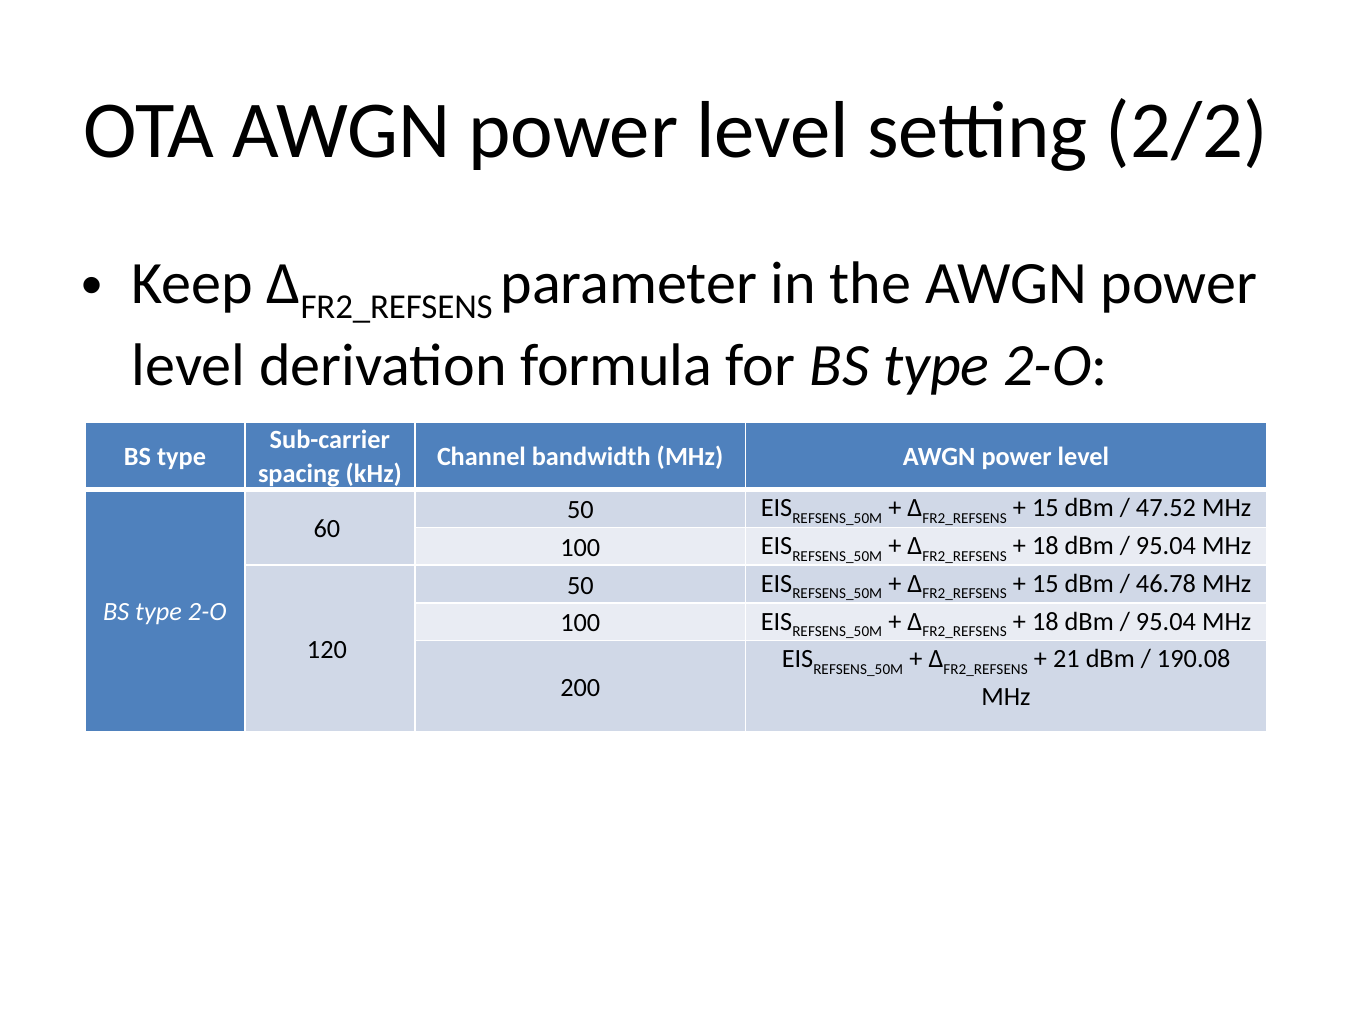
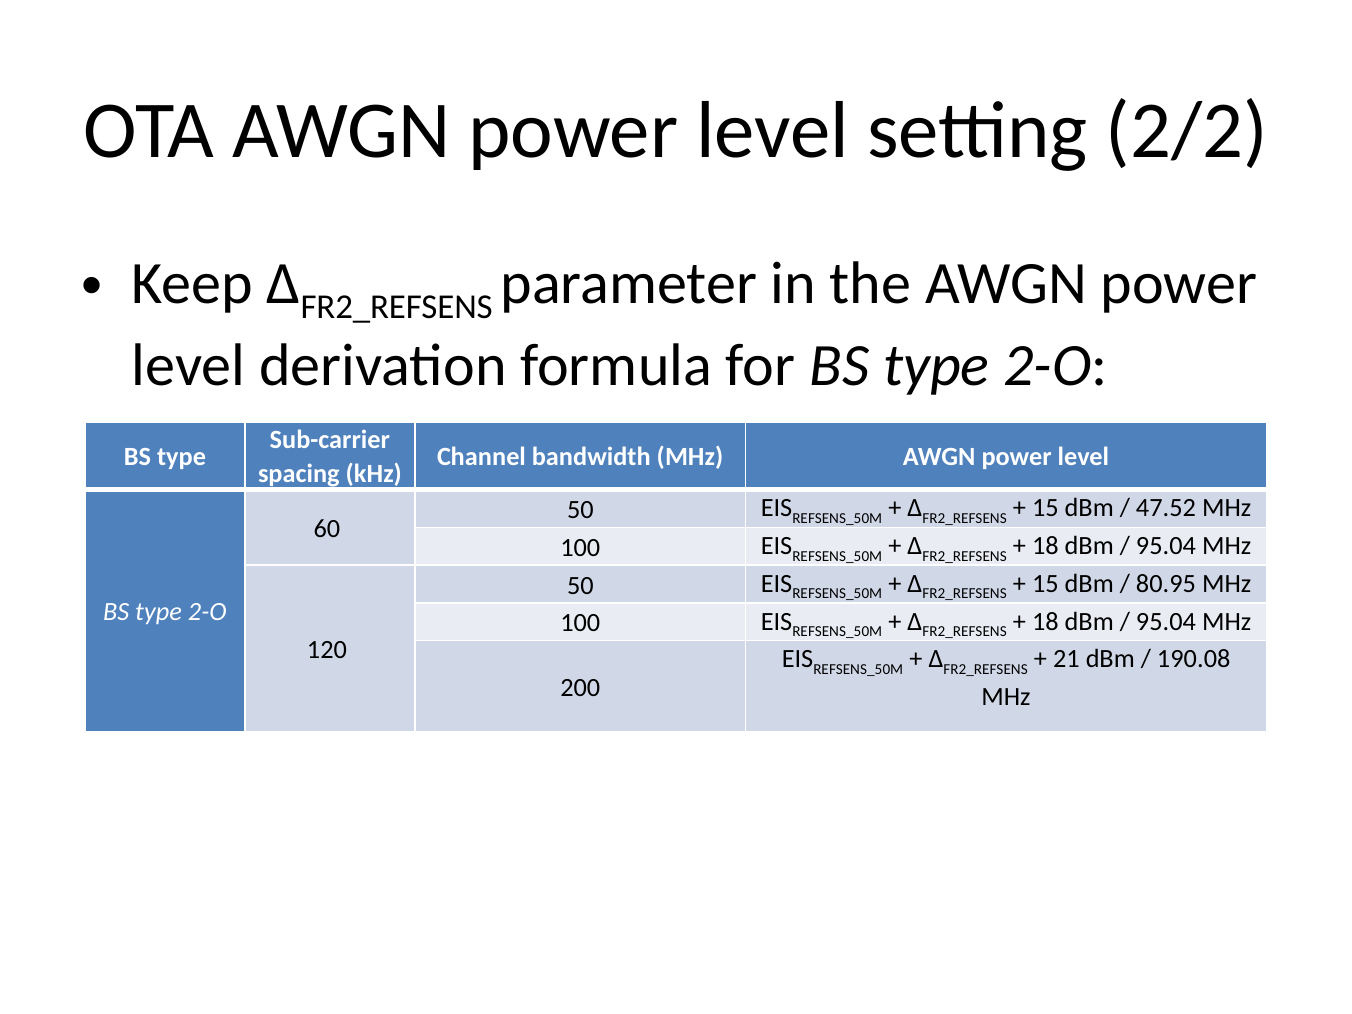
46.78: 46.78 -> 80.95 (1166, 584)
